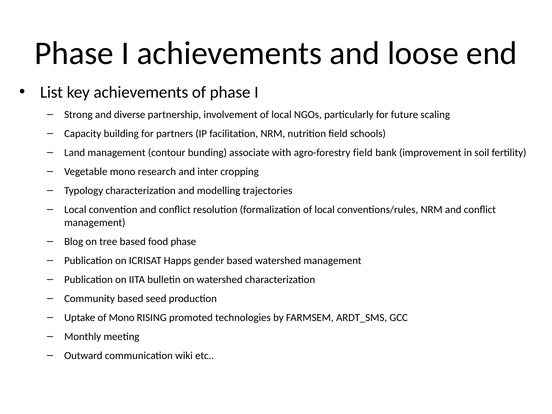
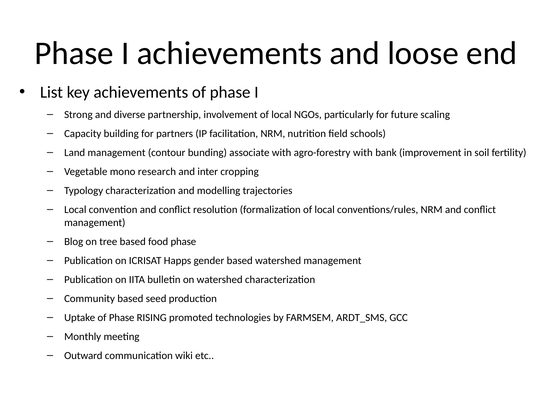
agro-forestry field: field -> with (363, 153)
Uptake of Mono: Mono -> Phase (122, 318)
